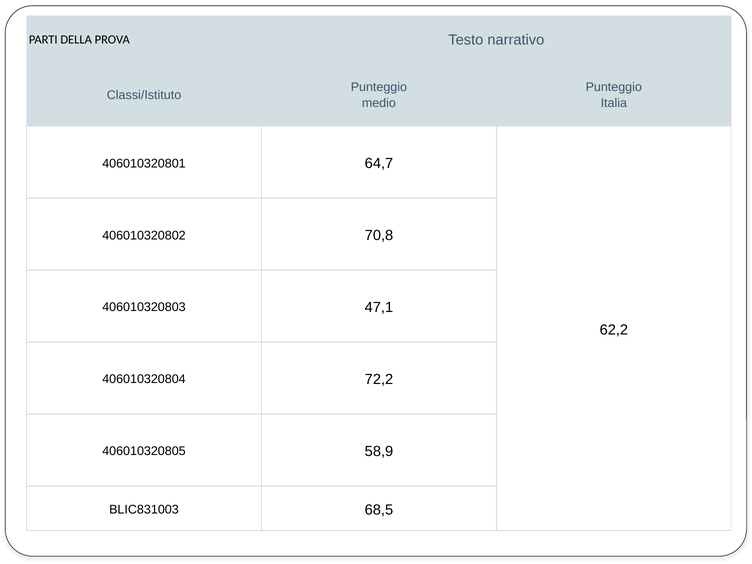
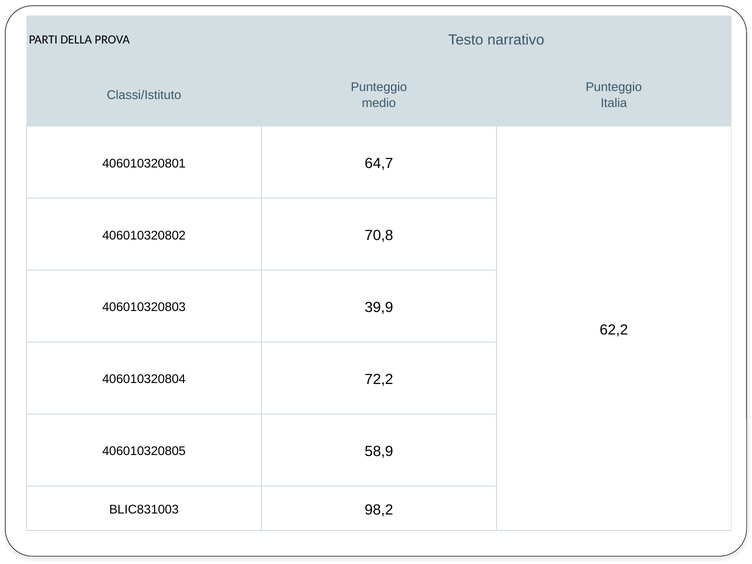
47,1: 47,1 -> 39,9 (379, 308)
68,5: 68,5 -> 98,2 (379, 510)
